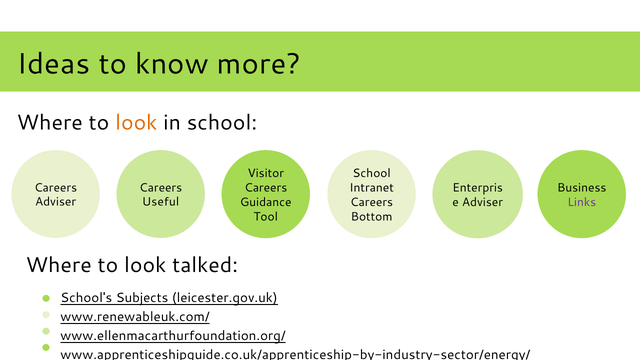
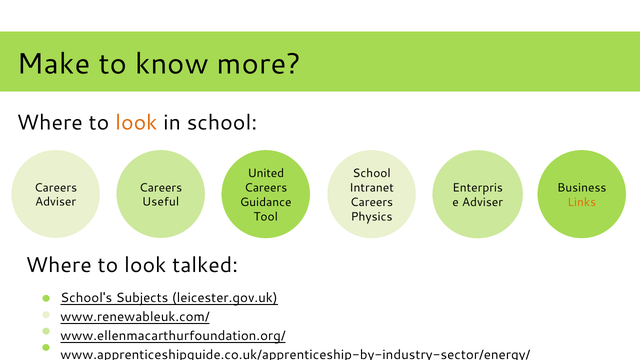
Ideas: Ideas -> Make (54, 64)
Visitor: Visitor -> United (266, 173)
Links colour: purple -> orange (582, 202)
Bottom: Bottom -> Physics (372, 217)
